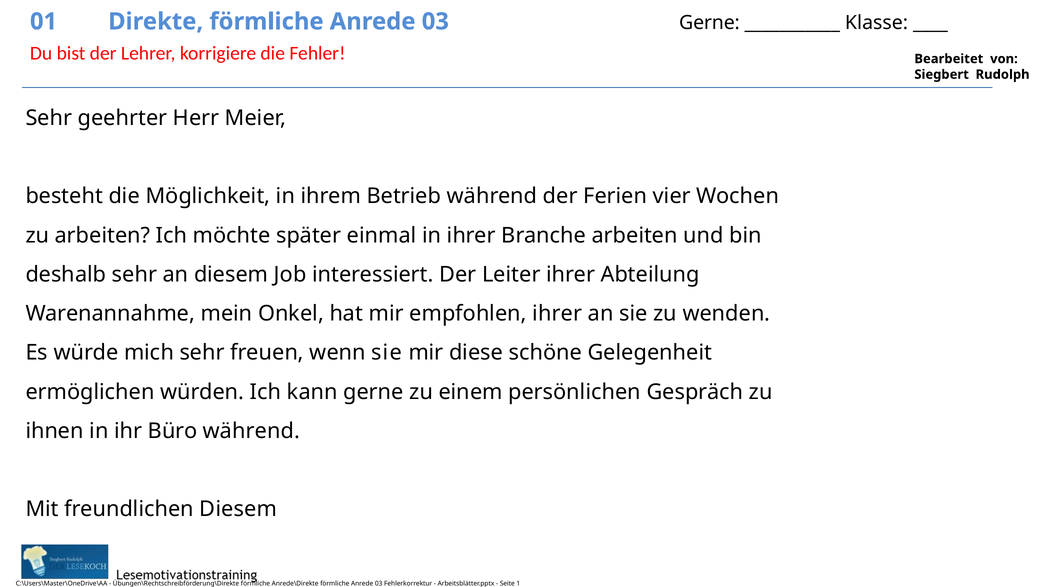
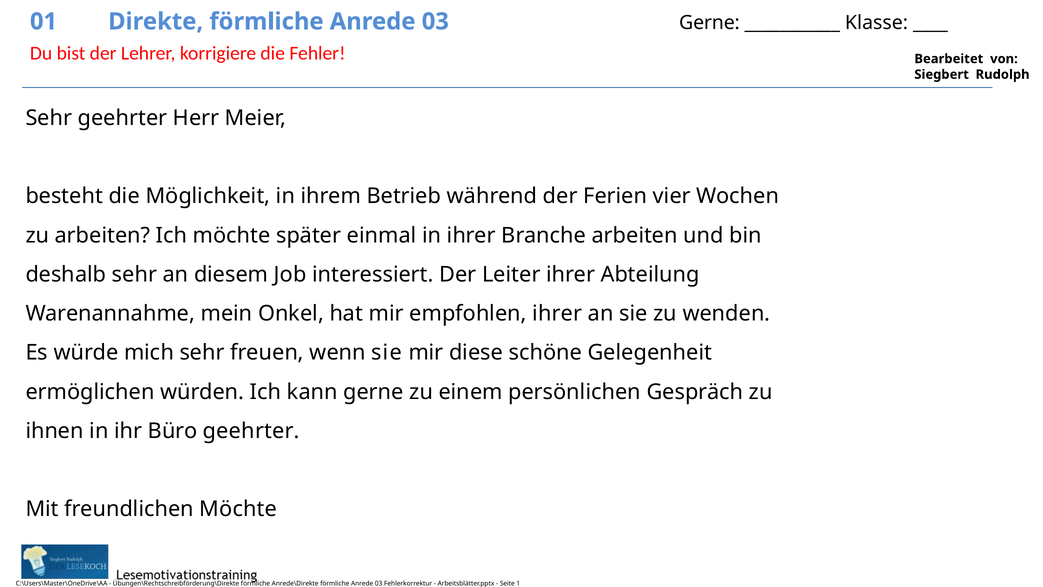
Büro während: während -> geehrter (251, 431)
freundlichen Diesem: Diesem -> Möchte (238, 509)
